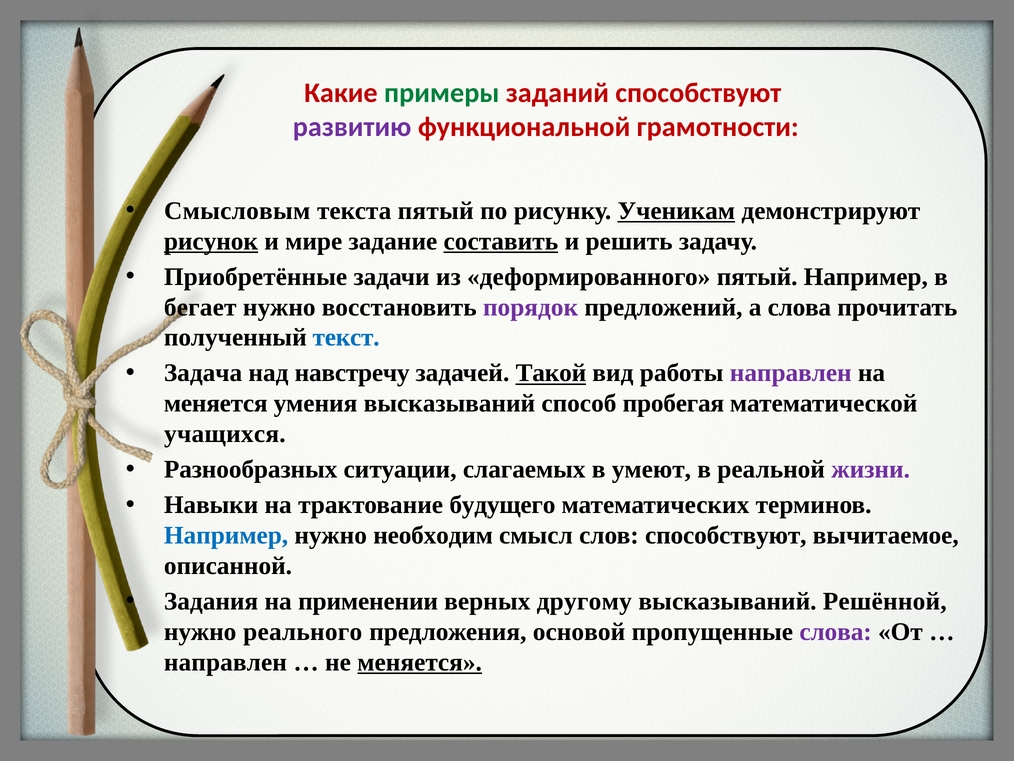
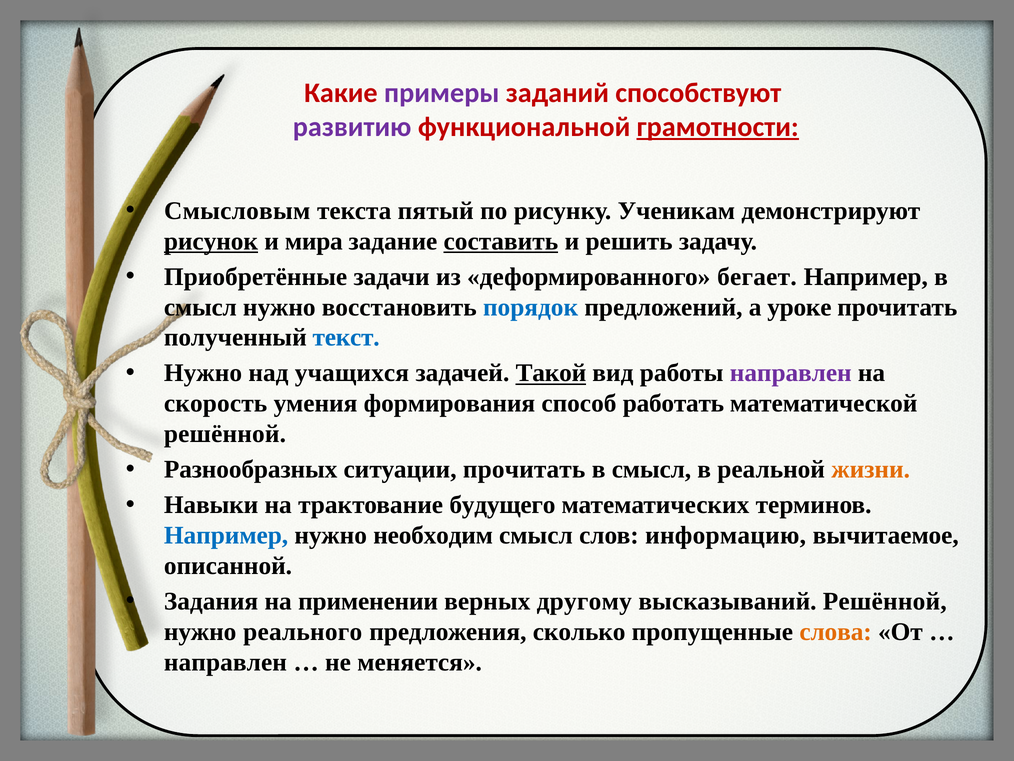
примеры colour: green -> purple (442, 93)
грамотности underline: none -> present (718, 127)
Ученикам underline: present -> none (676, 211)
мире: мире -> мира (314, 241)
деформированного пятый: пятый -> бегает (757, 277)
бегает: бегает -> смысл (200, 307)
порядок colour: purple -> blue (531, 307)
а слова: слова -> уроке (799, 307)
Задача: Задача -> Нужно (203, 373)
навстречу: навстречу -> учащихся (352, 373)
меняется: меняется -> скорость (216, 403)
умения высказываний: высказываний -> формирования (449, 403)
пробегая: пробегая -> работать (673, 403)
учащихся: учащихся -> решённой (225, 434)
ситуации слагаемых: слагаемых -> прочитать (524, 469)
умеют: умеют -> смысл (651, 469)
жизни colour: purple -> orange (871, 469)
слов способствуют: способствуют -> информацию (726, 535)
основой: основой -> сколько (579, 631)
слова colour: purple -> orange (836, 631)
меняется underline: present -> none (420, 662)
